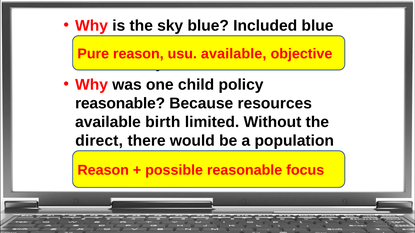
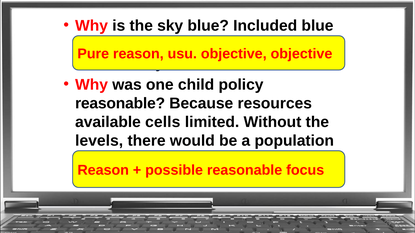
available: available -> objective (234, 54)
birth: birth -> cells (163, 122)
direct: direct -> levels (99, 141)
